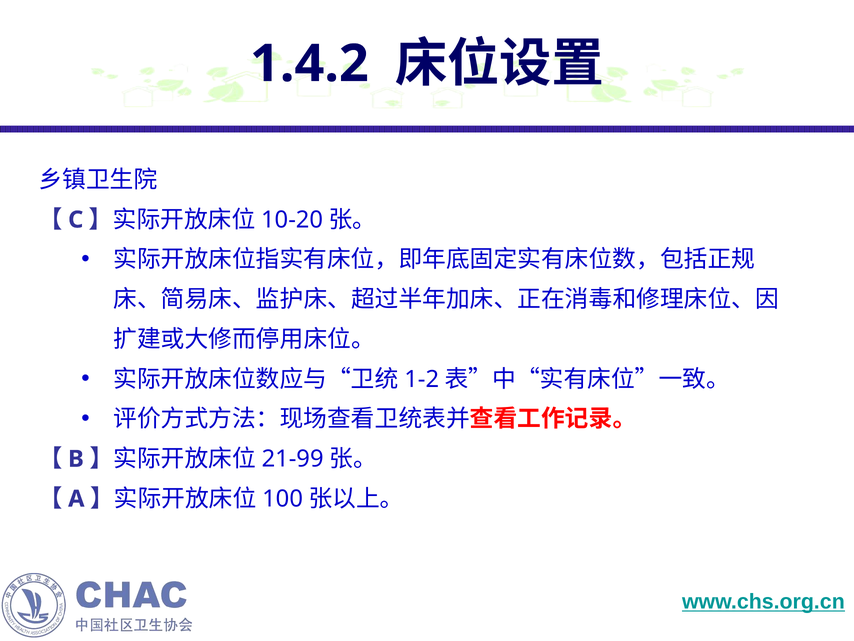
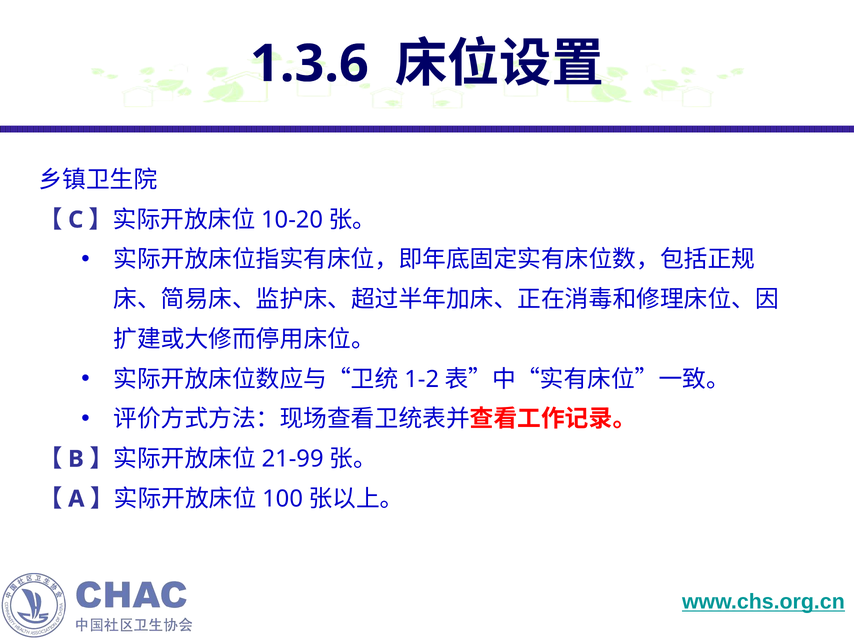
1.4.2: 1.4.2 -> 1.3.6 (309, 64)
